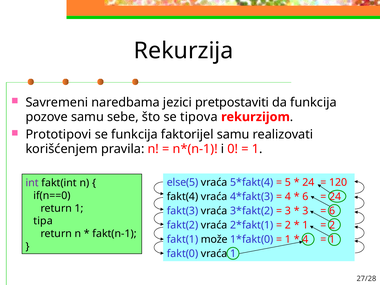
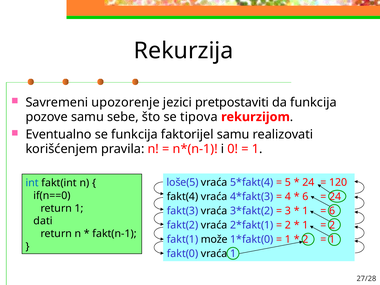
naredbama: naredbama -> upozorenje (126, 103)
Prototipovi: Prototipovi -> Eventualno (59, 135)
else(5: else(5 -> loše(5 (183, 182)
int colour: purple -> blue (32, 183)
3: 3 -> 1 (305, 211)
tipa: tipa -> dati (43, 221)
4: 4 -> 2 (305, 239)
